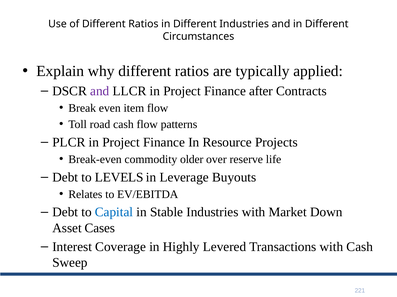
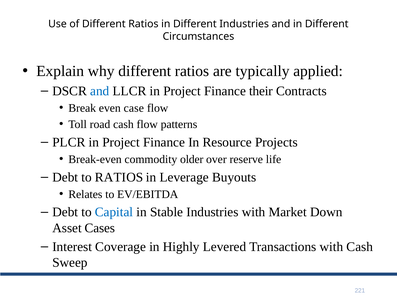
and colour: purple -> blue (100, 91)
after: after -> their (261, 91)
item: item -> case (134, 108)
to LEVELS: LEVELS -> RATIOS (119, 178)
